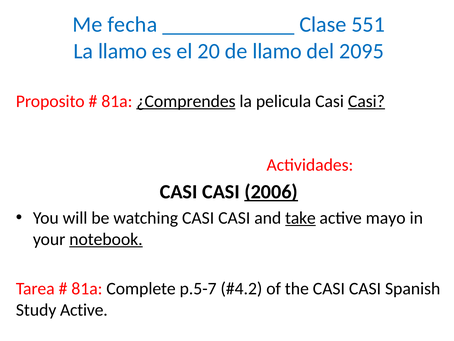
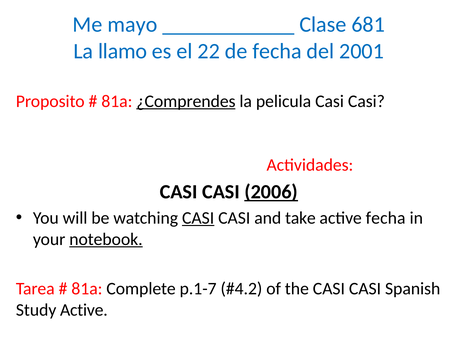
fecha: fecha -> mayo (132, 25)
551: 551 -> 681 (368, 25)
20: 20 -> 22 (209, 51)
de llamo: llamo -> fecha (277, 51)
2095: 2095 -> 2001 (362, 51)
Casi underline: present -> none (366, 101)
CASI underline: none -> present (198, 218)
take underline: present -> none (300, 218)
active mayo: mayo -> fecha (386, 218)
p.5-7: p.5-7 -> p.1-7 (198, 288)
